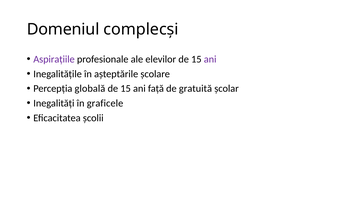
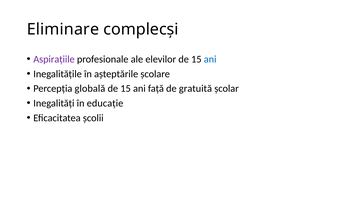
Domeniul: Domeniul -> Eliminare (63, 29)
ani colour: purple -> blue (210, 59)
graficele: graficele -> educație (105, 103)
